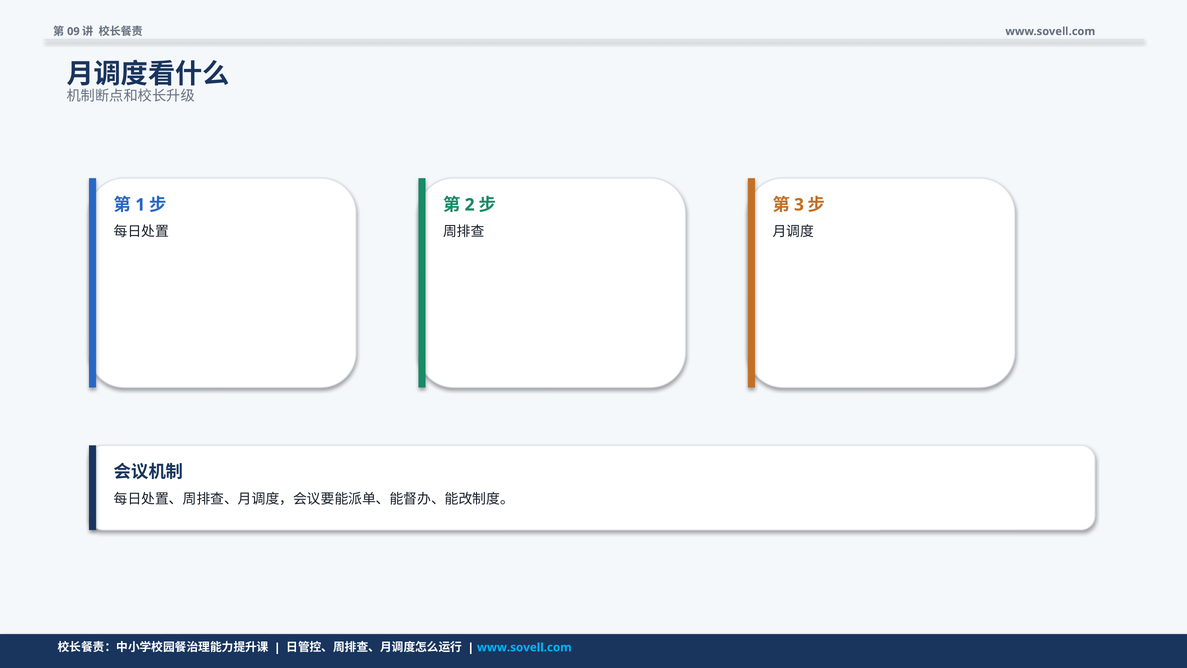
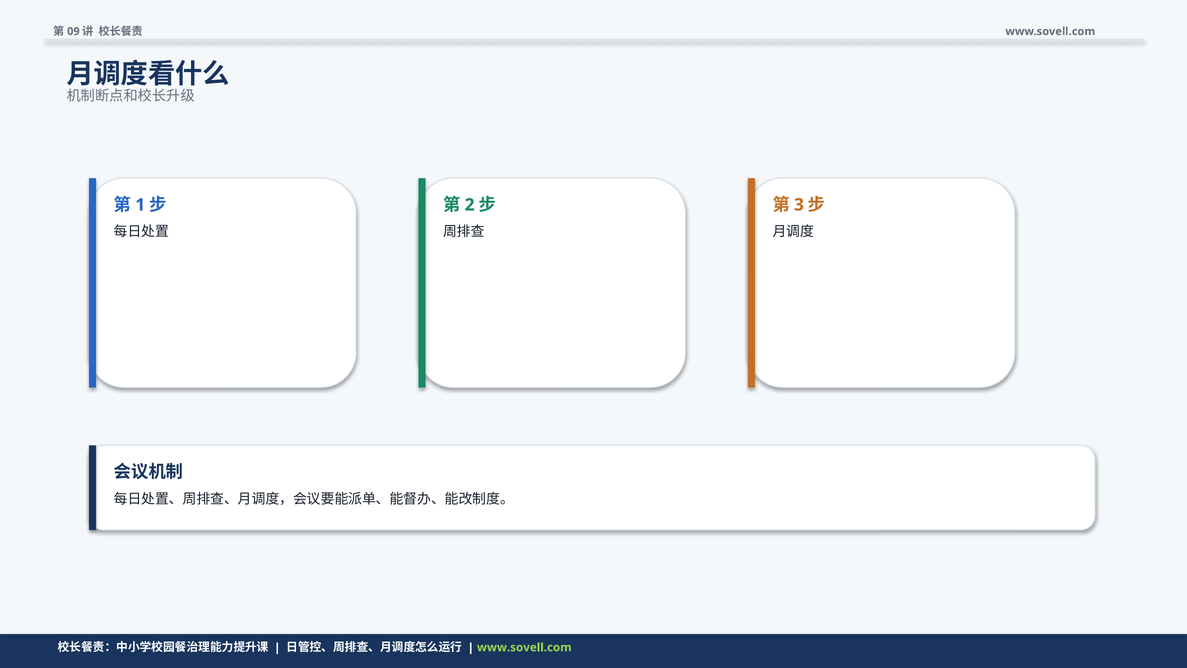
www.sovell.com colour: light blue -> light green (524, 647)
